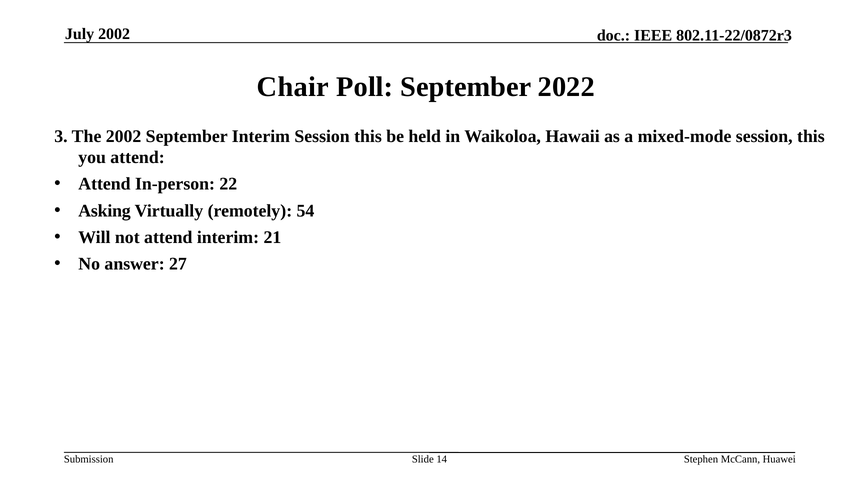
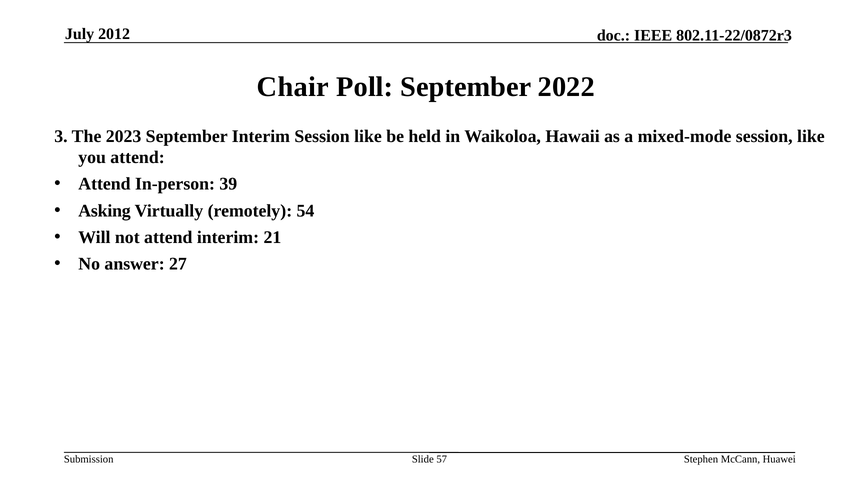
July 2002: 2002 -> 2012 (114, 34)
The 2002: 2002 -> 2023 (124, 136)
Interim Session this: this -> like (368, 136)
mixed-mode session this: this -> like (811, 136)
22: 22 -> 39 (228, 184)
14: 14 -> 57 (442, 460)
